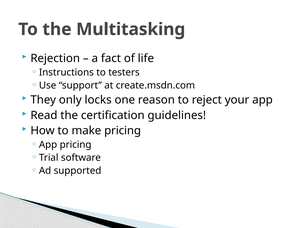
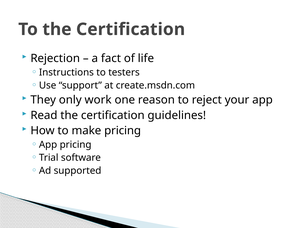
To the Multitasking: Multitasking -> Certification (131, 29)
locks: locks -> work (98, 100)
